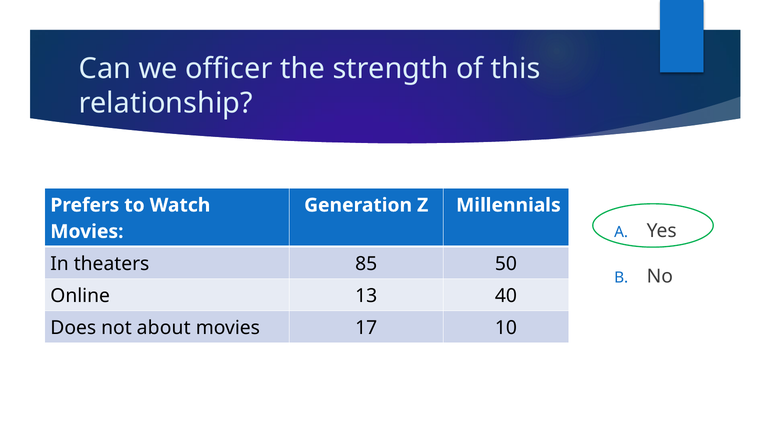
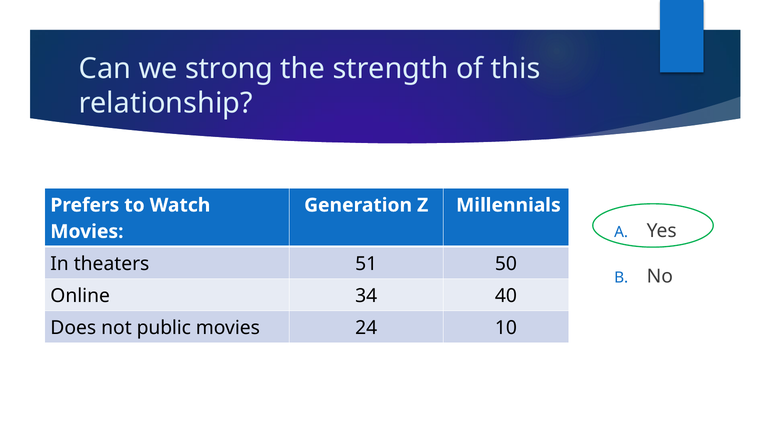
officer: officer -> strong (229, 69)
85: 85 -> 51 (366, 264)
13: 13 -> 34 (366, 296)
about: about -> public (164, 328)
17: 17 -> 24 (366, 328)
